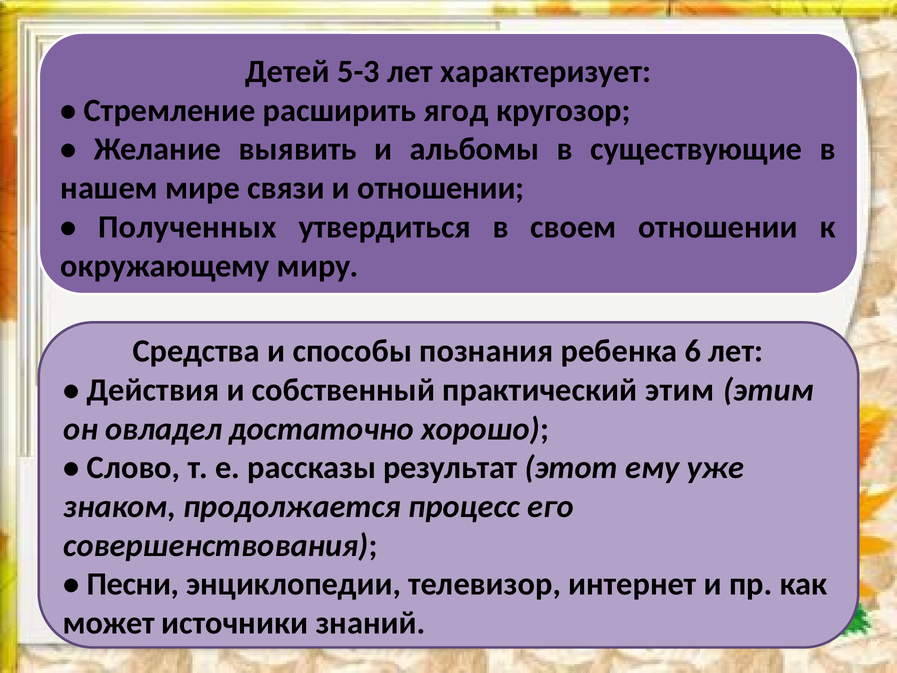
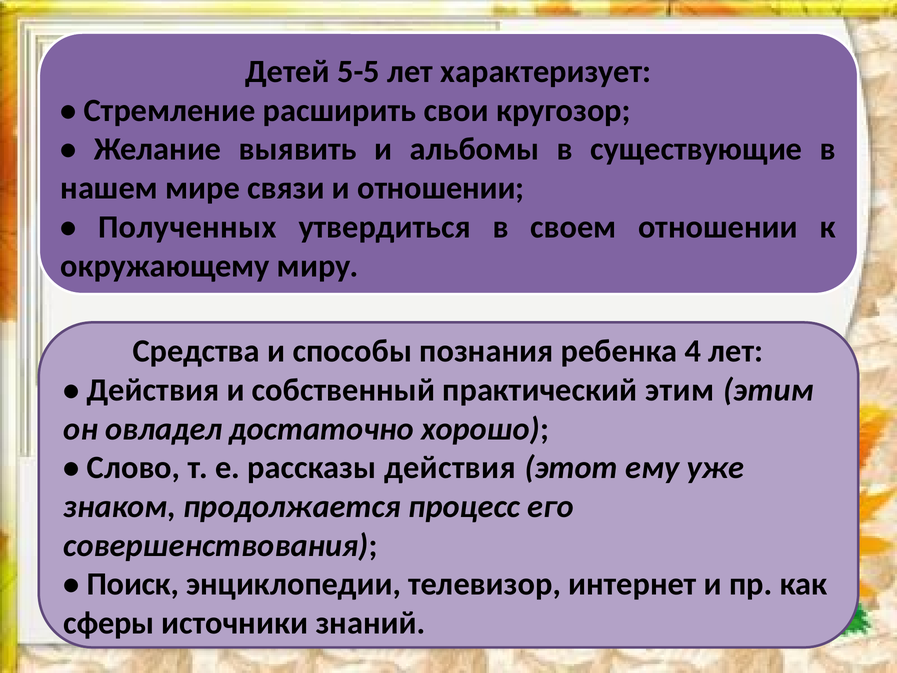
5-3: 5-3 -> 5-5 (358, 71)
ягод: ягод -> свои (456, 110)
6: 6 -> 4 (693, 351)
рассказы результат: результат -> действия (450, 468)
Песни: Песни -> Поиск (133, 584)
может: может -> сферы (109, 623)
